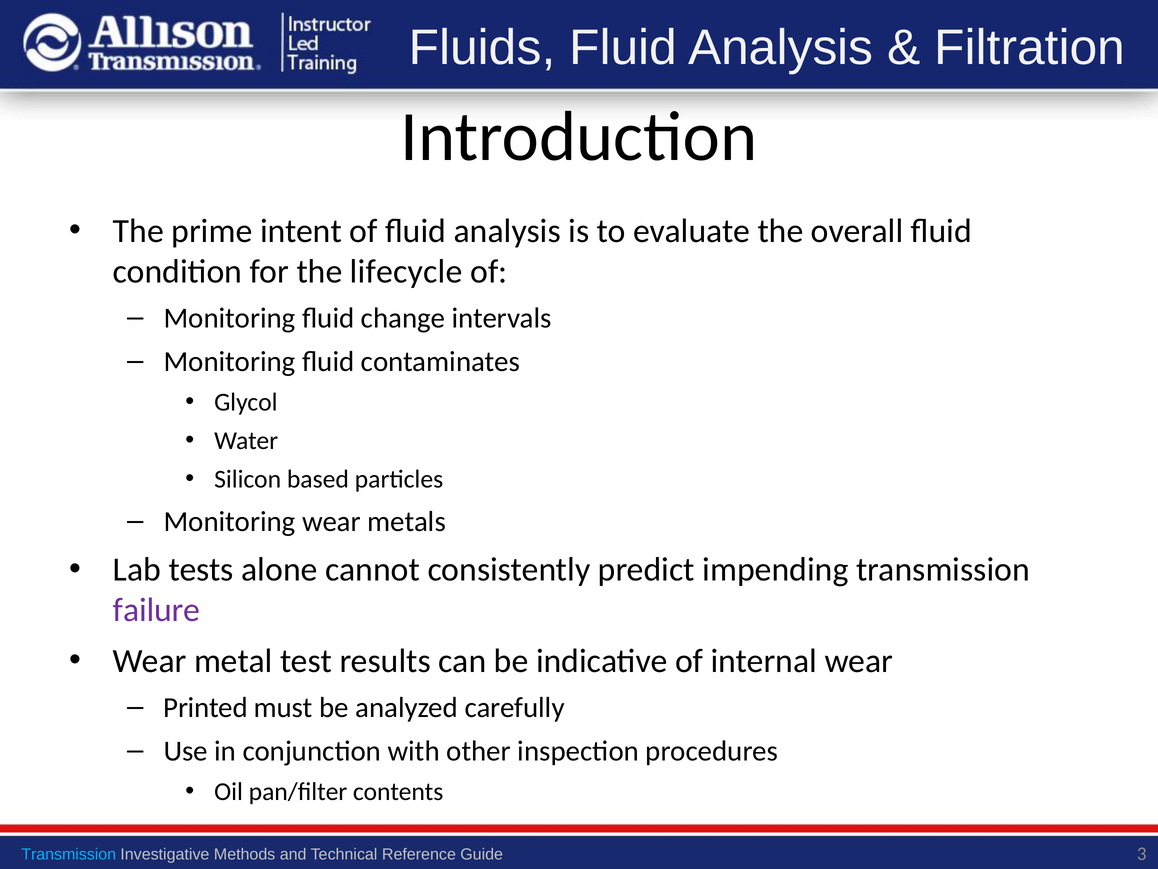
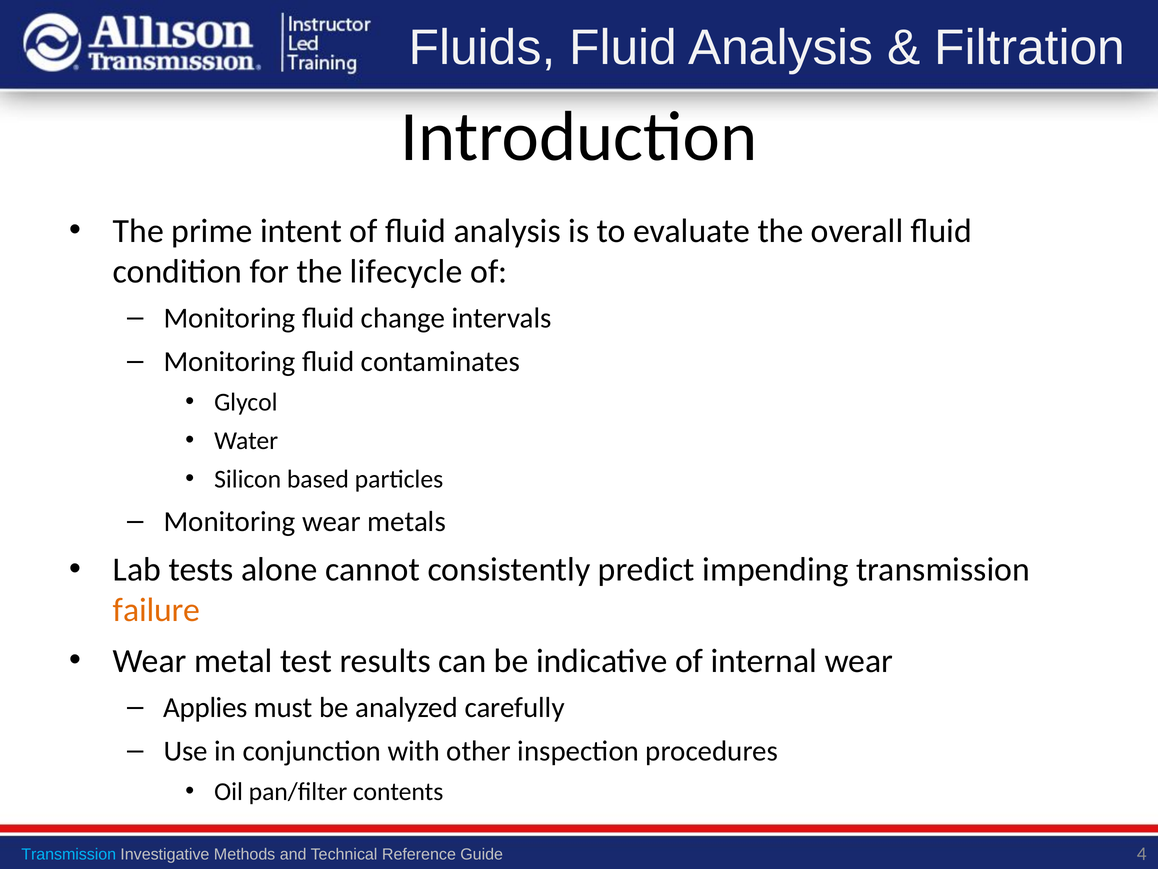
failure colour: purple -> orange (157, 610)
Printed: Printed -> Applies (206, 707)
3: 3 -> 4 (1142, 853)
